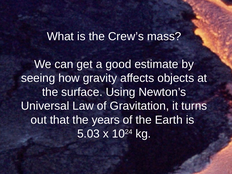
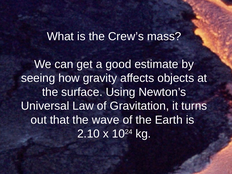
years: years -> wave (106, 120)
5.03: 5.03 -> 2.10 (88, 134)
